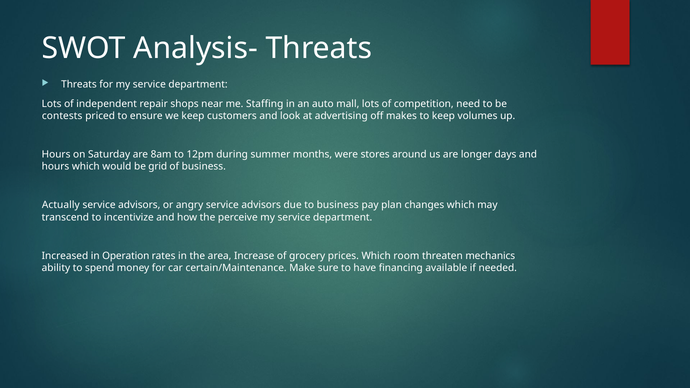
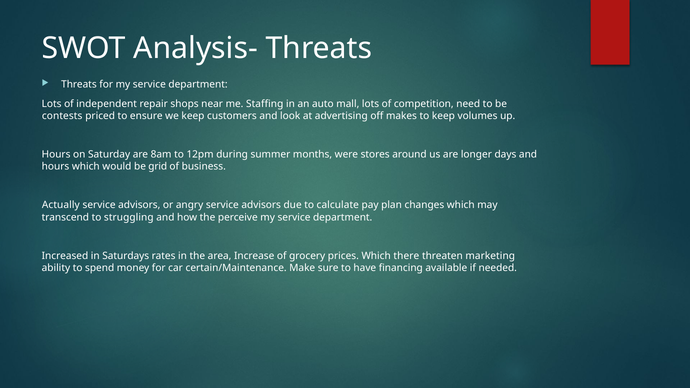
to business: business -> calculate (338, 205)
incentivize: incentivize -> struggling (129, 217)
Operation: Operation -> Saturdays (126, 256)
room: room -> there (406, 256)
mechanics: mechanics -> marketing (490, 256)
